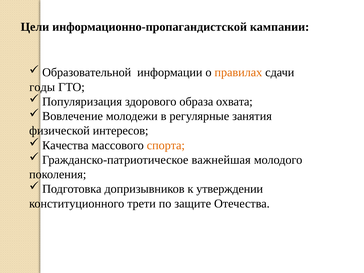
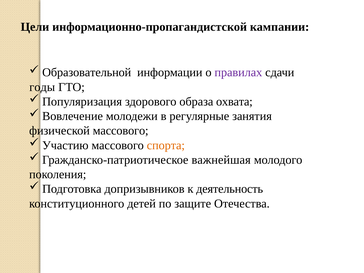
правилах colour: orange -> purple (238, 72)
физической интересов: интересов -> массового (121, 131)
Качества: Качества -> Участию (65, 145)
утверждении: утверждении -> деятельность (230, 189)
трети: трети -> детей (142, 204)
